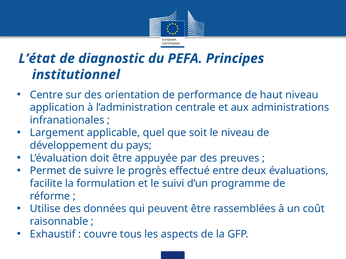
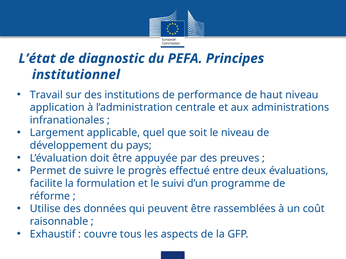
Centre: Centre -> Travail (46, 95)
orientation: orientation -> institutions (132, 95)
